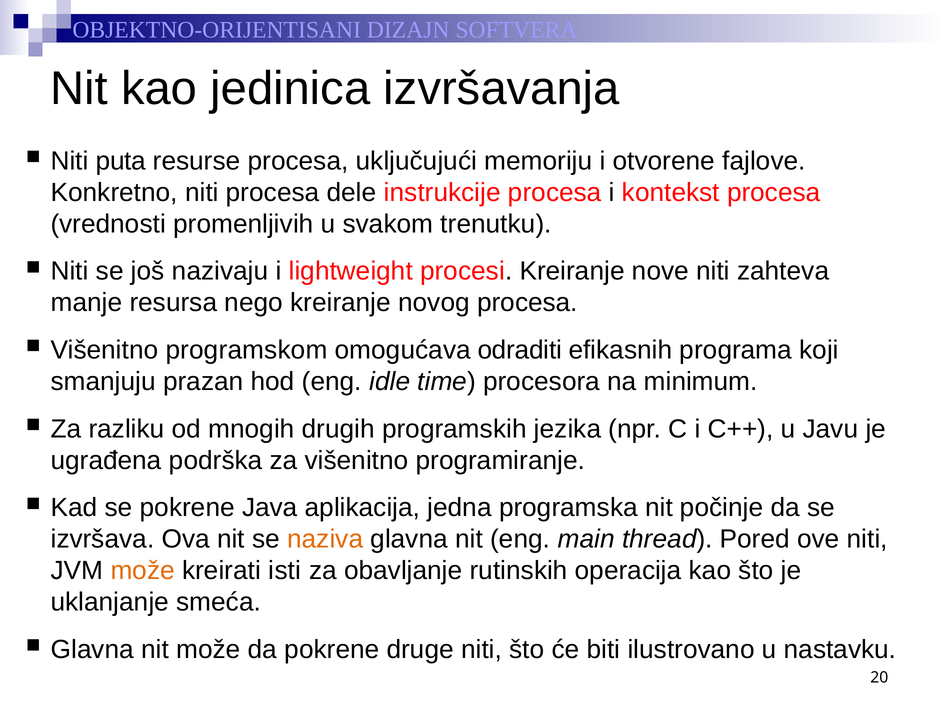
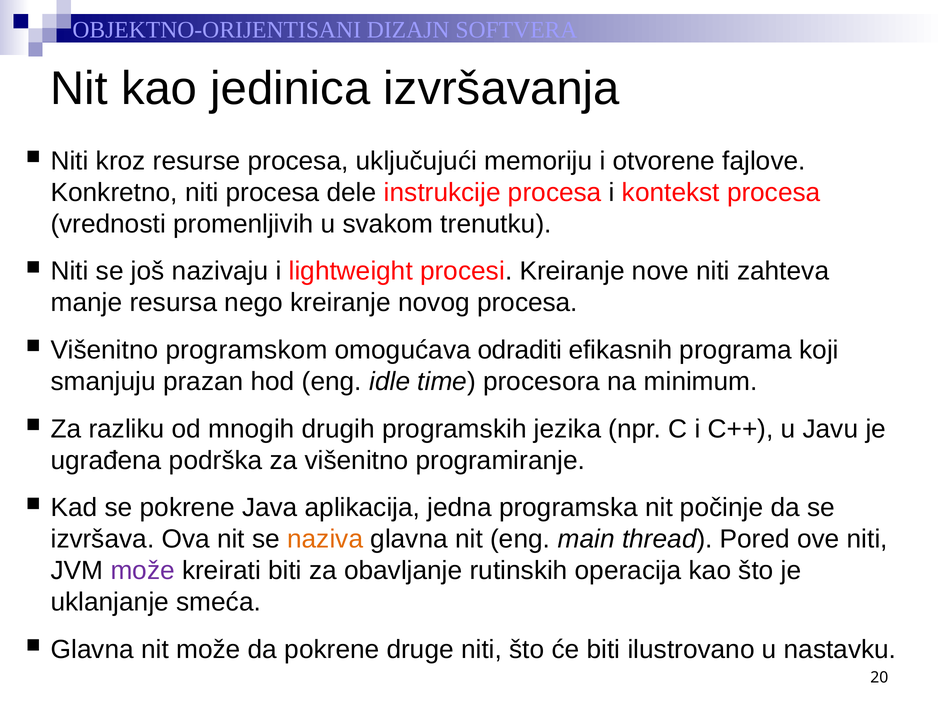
puta: puta -> kroz (121, 161)
može colour: orange -> purple (143, 571)
kreirati isti: isti -> biti (285, 571)
